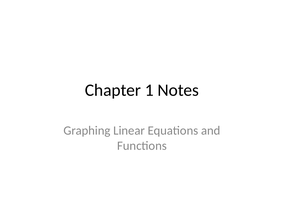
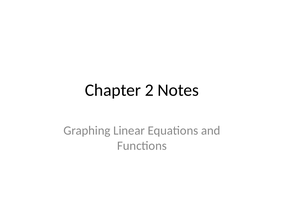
1: 1 -> 2 (149, 90)
